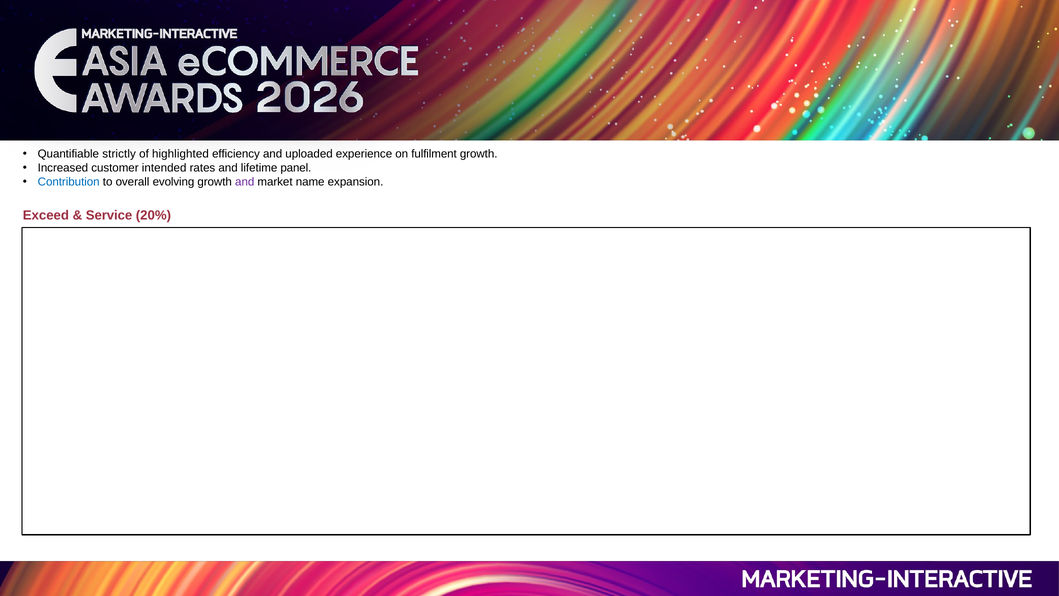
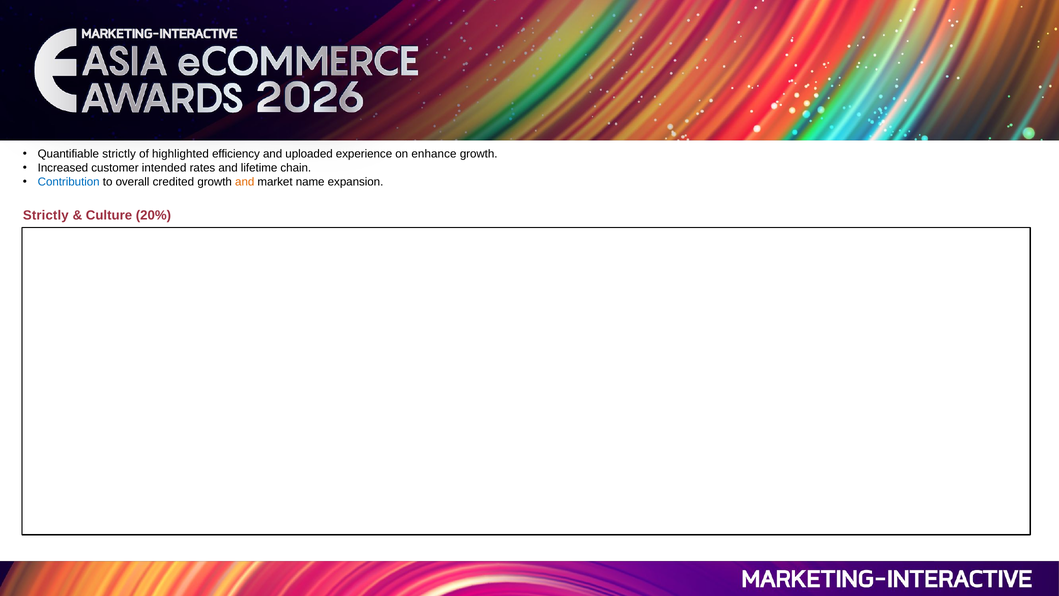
fulfilment: fulfilment -> enhance (434, 154)
panel: panel -> chain (296, 168)
evolving: evolving -> credited (173, 182)
and colour: purple -> orange (245, 182)
Exceed: Exceed -> Strictly (46, 215)
Service: Service -> Culture (109, 215)
